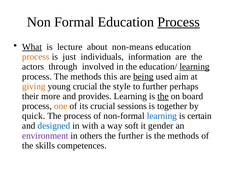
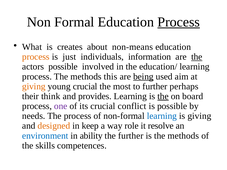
What underline: present -> none (32, 47)
lecture: lecture -> creates (70, 47)
the underline: none -> present (197, 57)
actors through: through -> possible (63, 67)
learning underline: present -> none (195, 67)
style: style -> most (122, 86)
more: more -> think (51, 96)
one colour: orange -> purple (61, 106)
sessions: sessions -> conflict (132, 106)
is together: together -> possible (172, 106)
quick: quick -> needs (34, 116)
is certain: certain -> giving (199, 116)
designed colour: blue -> orange (54, 126)
with: with -> keep (90, 126)
soft: soft -> role (132, 126)
gender: gender -> resolve (161, 126)
environment colour: purple -> blue (45, 136)
others: others -> ability (91, 136)
